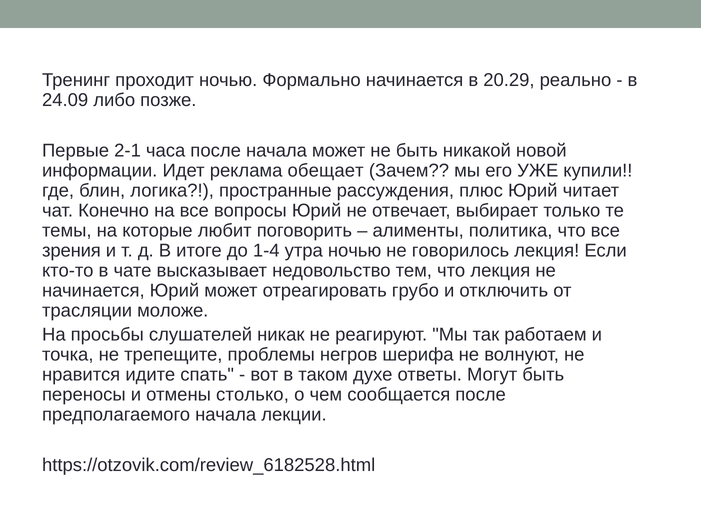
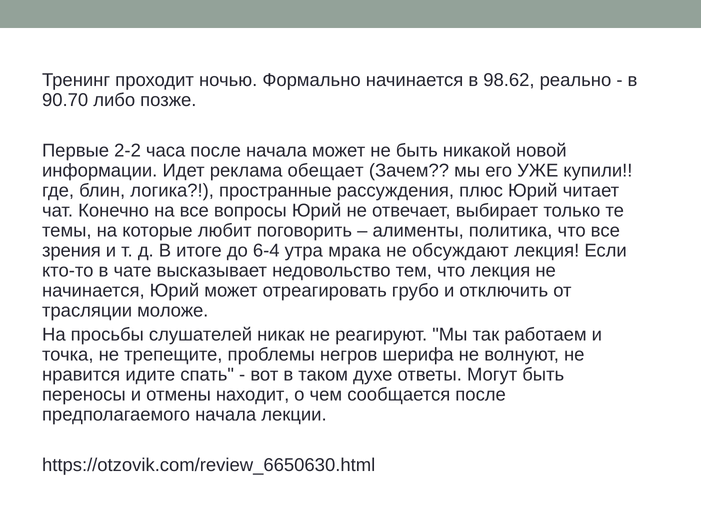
20.29: 20.29 -> 98.62 (509, 80)
24.09: 24.09 -> 90.70 (65, 100)
2-1: 2-1 -> 2-2 (128, 151)
1-4: 1-4 -> 6-4 (266, 250)
утра ночью: ночью -> мрака (354, 250)
говорилось: говорилось -> обсуждают (460, 250)
столько: столько -> находит (253, 395)
https://otzovik.com/review_6182528.html: https://otzovik.com/review_6182528.html -> https://otzovik.com/review_6650630.html (209, 465)
